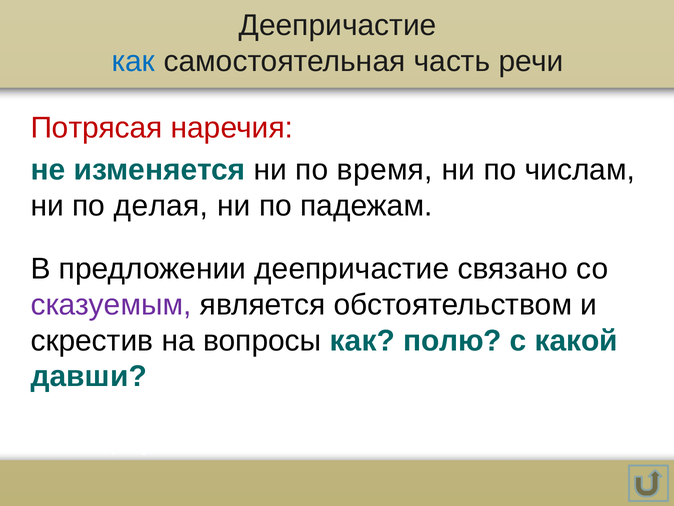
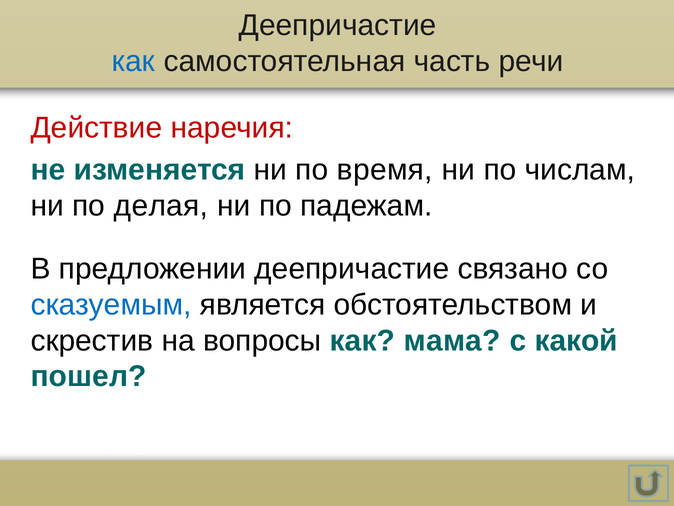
Потрясая: Потрясая -> Действие (96, 128)
сказуемым colour: purple -> blue (111, 304)
полю: полю -> мама (452, 340)
давши: давши -> пошел (89, 376)
